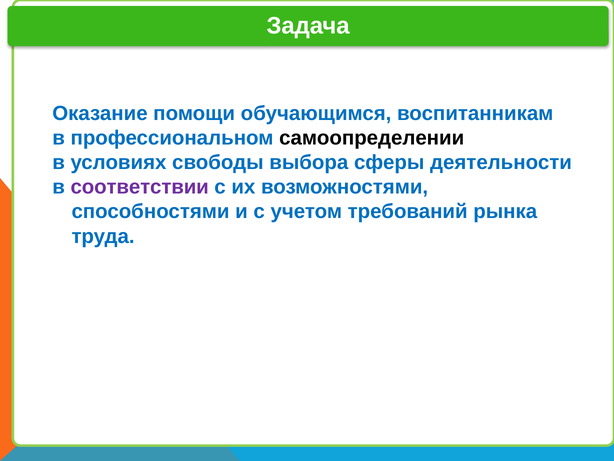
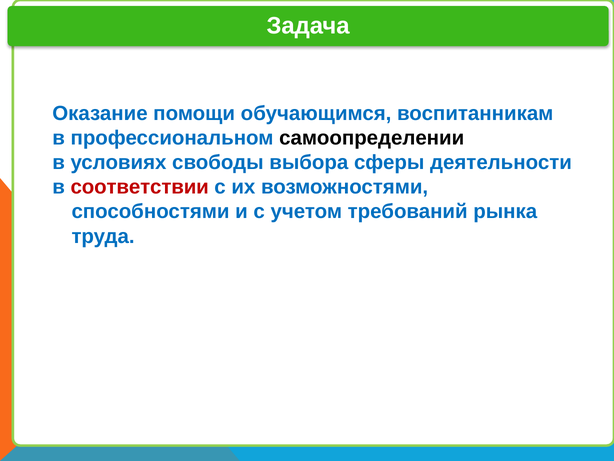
соответствии colour: purple -> red (140, 187)
